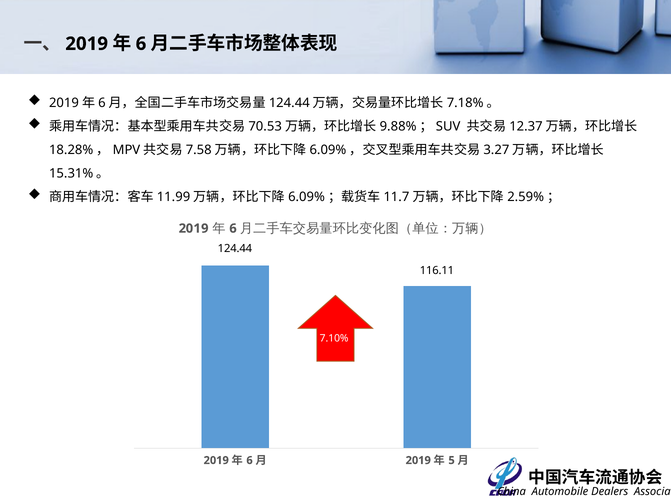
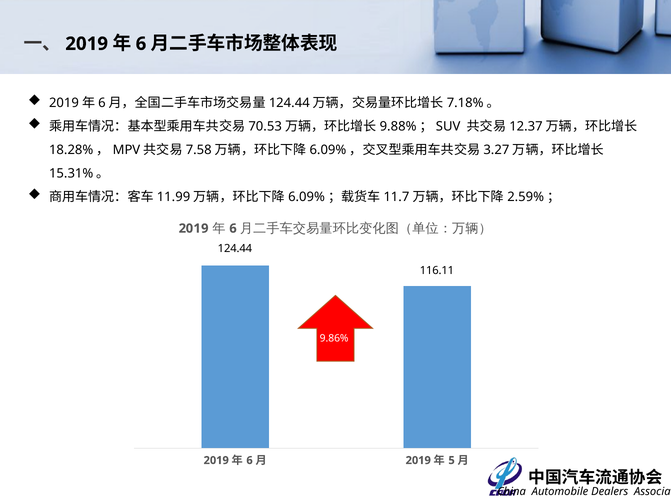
7.10%: 7.10% -> 9.86% (334, 339)
